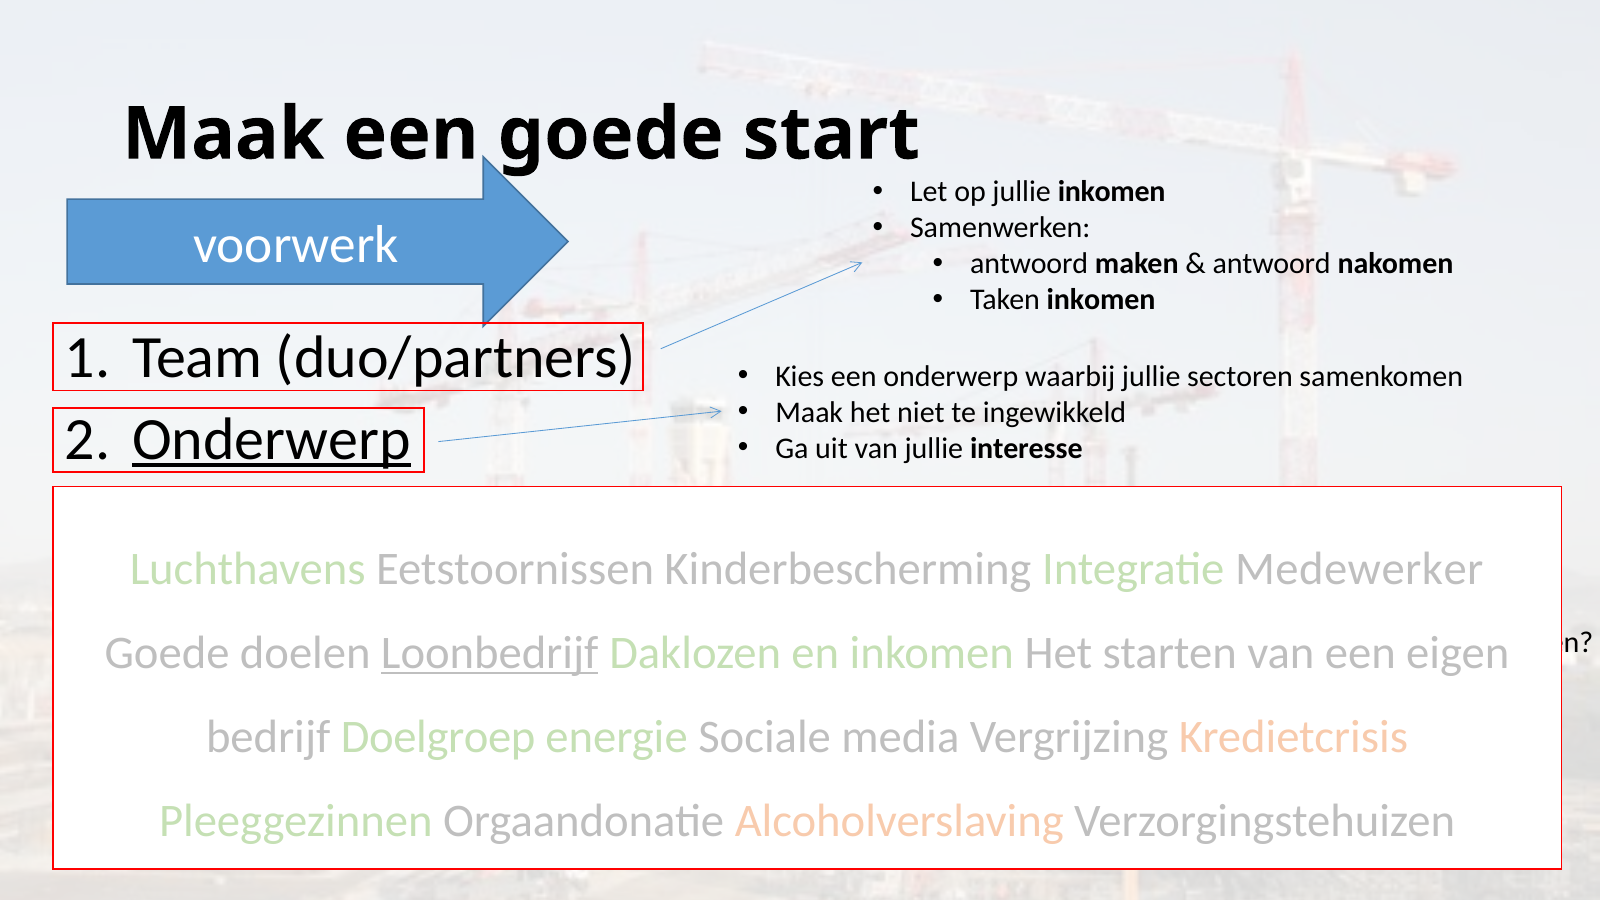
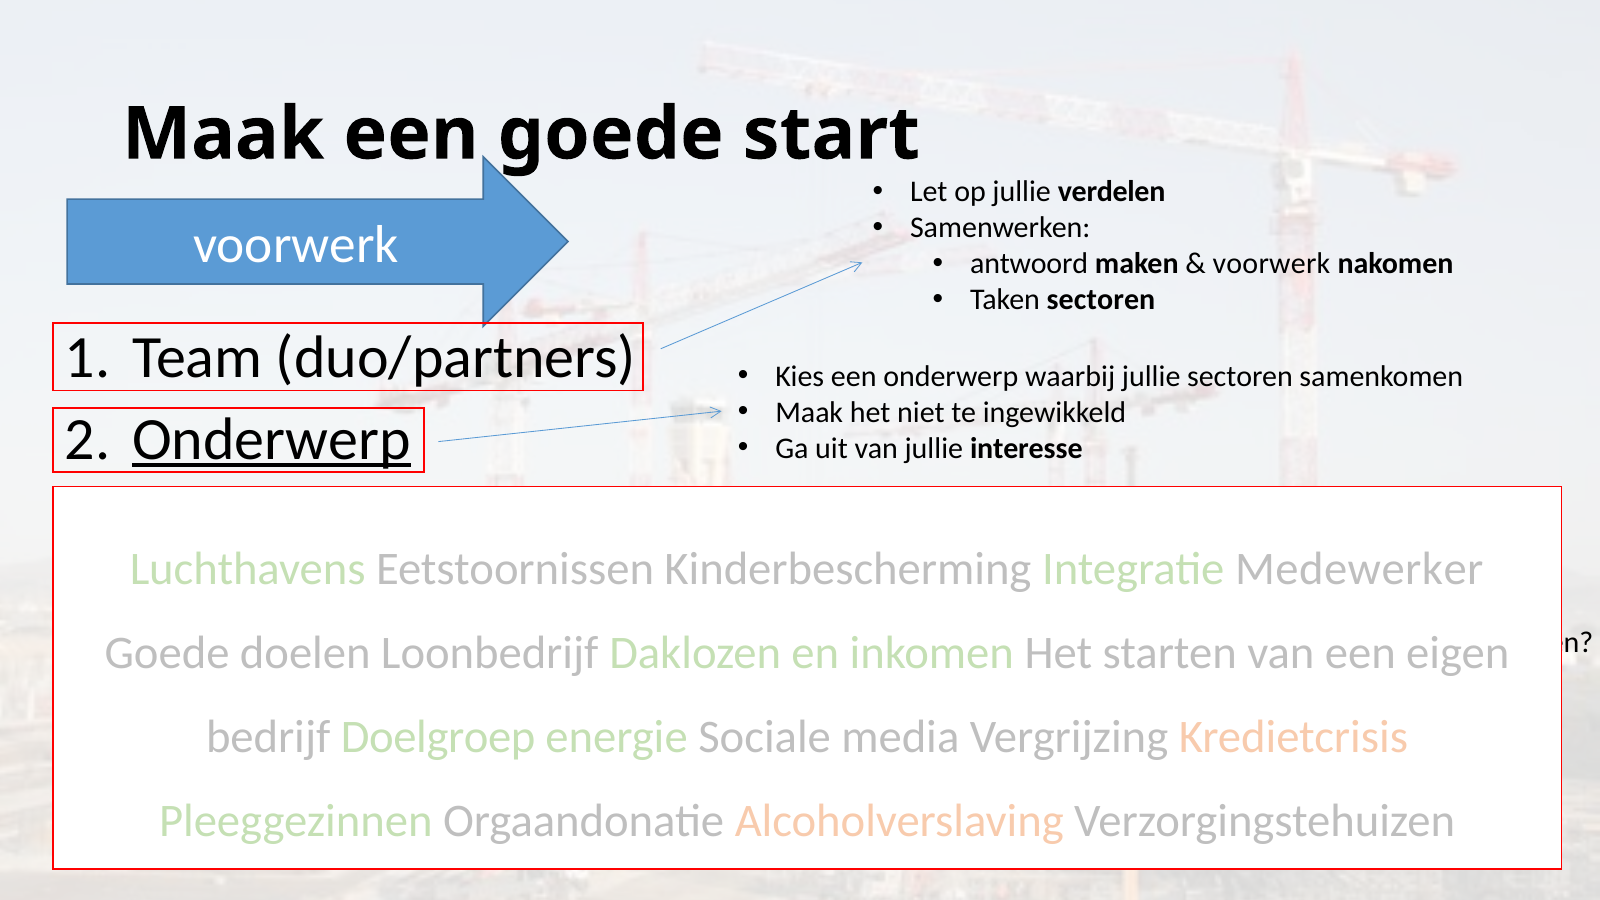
jullie inkomen: inkomen -> verdelen (1112, 192)
antwoord: antwoord -> voorwerk (1271, 264)
Taken inkomen: inkomen -> sectoren (1101, 300)
Loonbedrijf underline: present -> none (490, 653)
